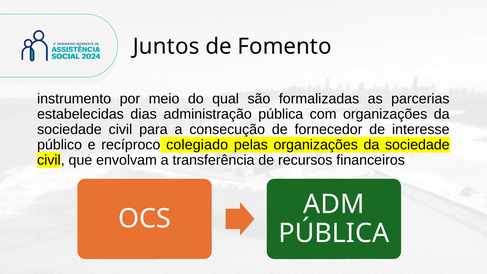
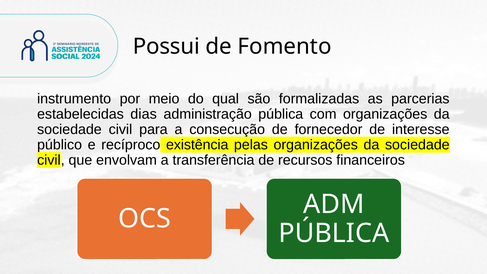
Juntos: Juntos -> Possui (166, 46)
colegiado: colegiado -> existência (197, 145)
